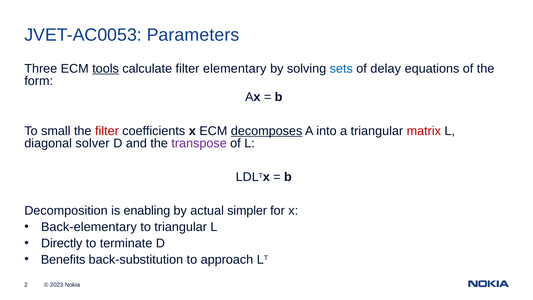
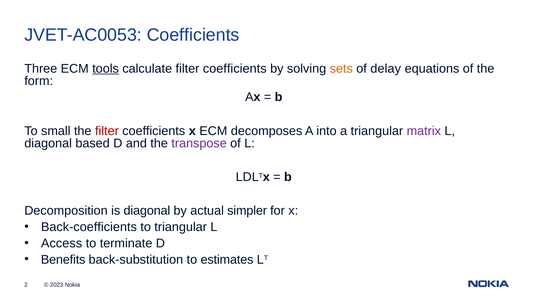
JVET-AC0053 Parameters: Parameters -> Coefficients (193, 35)
calculate filter elementary: elementary -> coefficients (235, 69)
sets colour: blue -> orange (341, 69)
decomposes underline: present -> none (267, 131)
matrix colour: red -> purple (424, 131)
solver: solver -> based (93, 143)
is enabling: enabling -> diagonal (147, 211)
Back-elementary: Back-elementary -> Back-coefficients (89, 227)
Directly: Directly -> Access (62, 243)
approach: approach -> estimates (227, 259)
